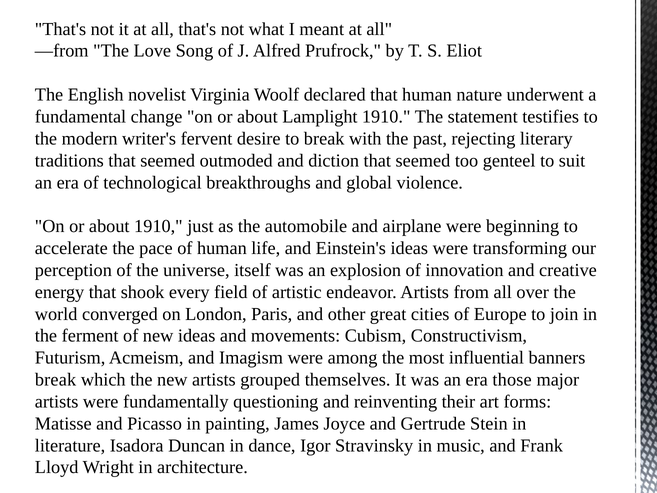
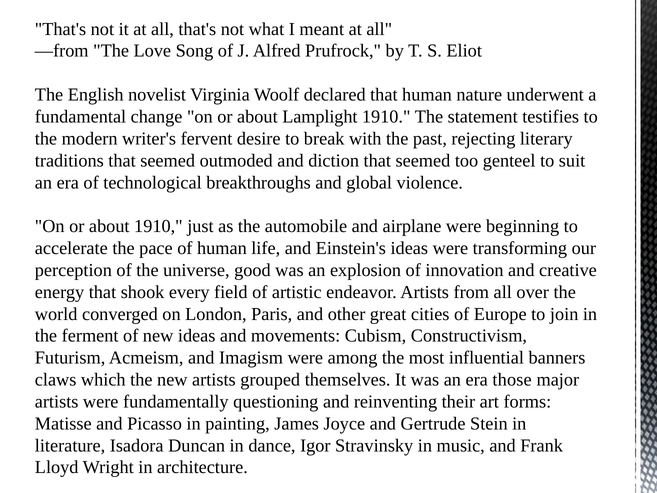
itself: itself -> good (252, 270)
break: break -> claws (56, 380)
